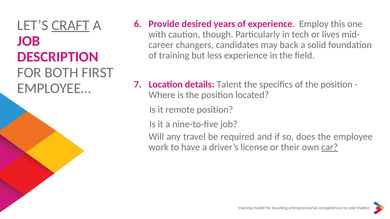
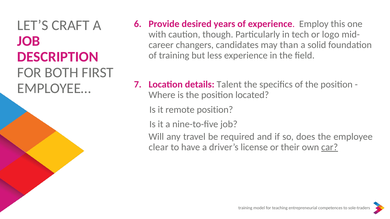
CRAFT underline: present -> none (71, 25)
lives: lives -> logo (331, 34)
back: back -> than (289, 45)
work: work -> clear (159, 147)
